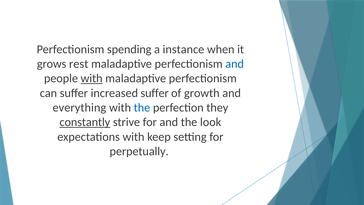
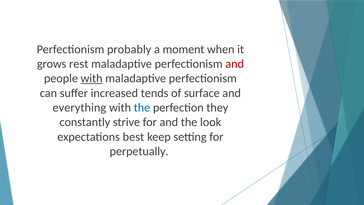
spending: spending -> probably (129, 49)
instance: instance -> moment (184, 49)
and colour: blue -> red (235, 64)
increased suffer: suffer -> tends (155, 93)
growth: growth -> surface (202, 93)
constantly underline: present -> none (85, 122)
expectations with: with -> best (133, 137)
